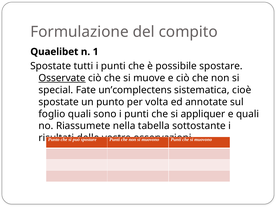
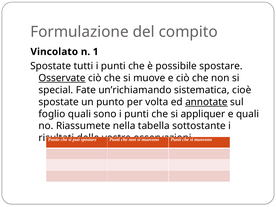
Quaelibet: Quaelibet -> Vincolato (54, 52)
un’complectens: un’complectens -> un’richiamando (135, 90)
annotate underline: none -> present (206, 102)
